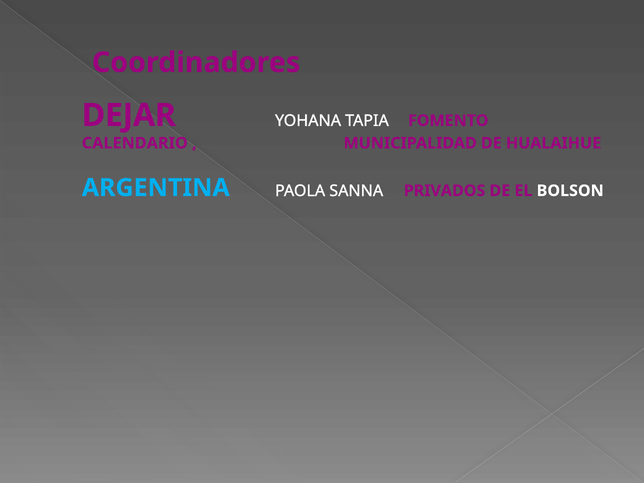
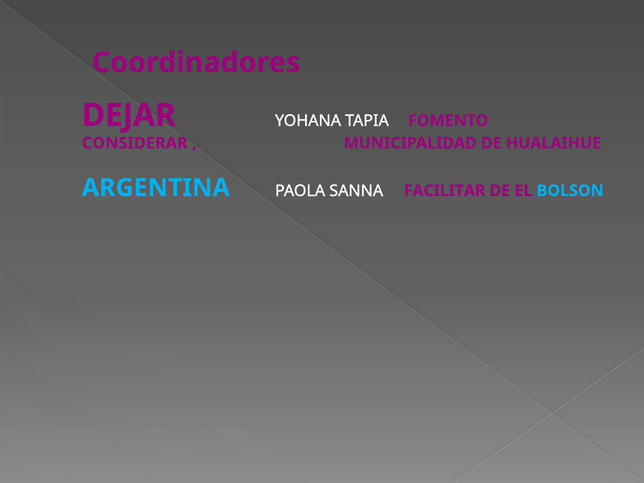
CALENDARIO: CALENDARIO -> CONSIDERAR (135, 143)
PRIVADOS: PRIVADOS -> FACILITAR (445, 191)
BOLSON colour: white -> light blue (570, 191)
